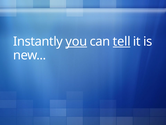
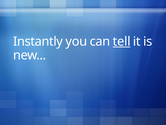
you underline: present -> none (76, 41)
